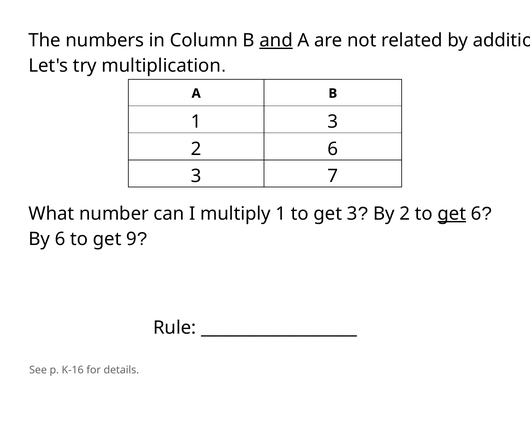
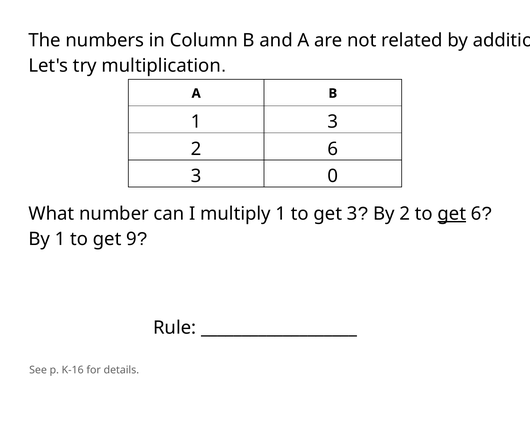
and underline: present -> none (276, 40)
7: 7 -> 0 (333, 176)
By 6: 6 -> 1 (60, 239)
